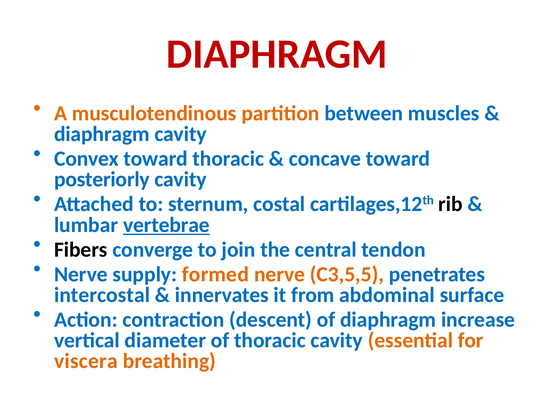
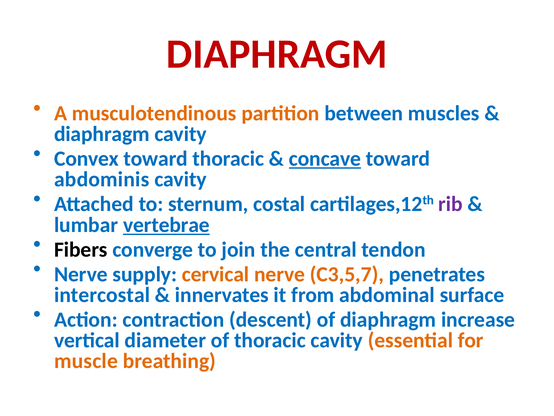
concave underline: none -> present (325, 159)
posteriorly: posteriorly -> abdominis (102, 179)
rib colour: black -> purple (450, 204)
formed: formed -> cervical (216, 274)
C3,5,5: C3,5,5 -> C3,5,7 (347, 274)
viscera: viscera -> muscle (86, 361)
